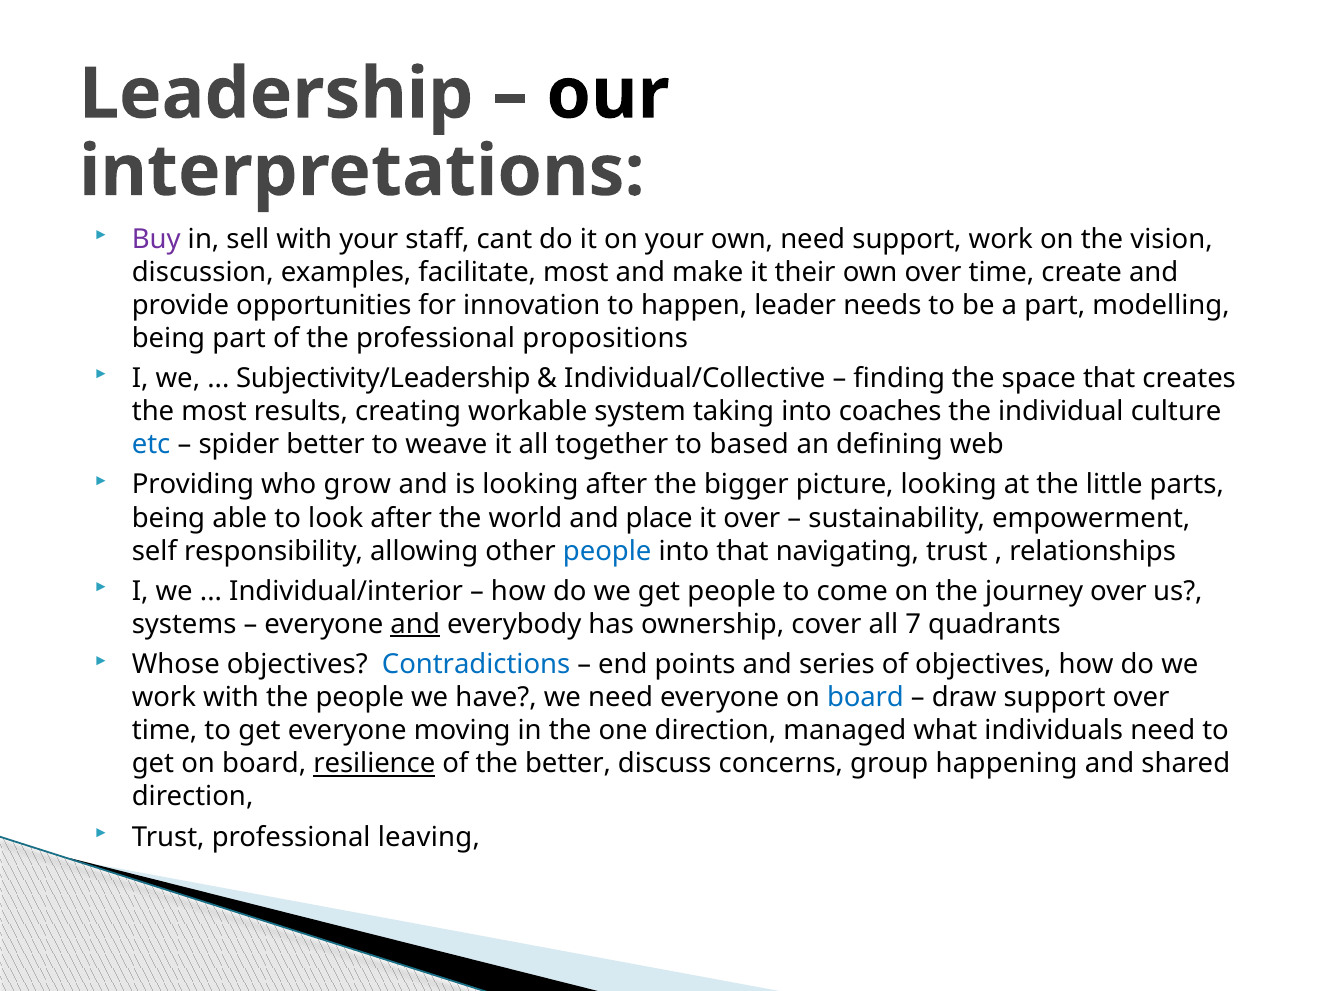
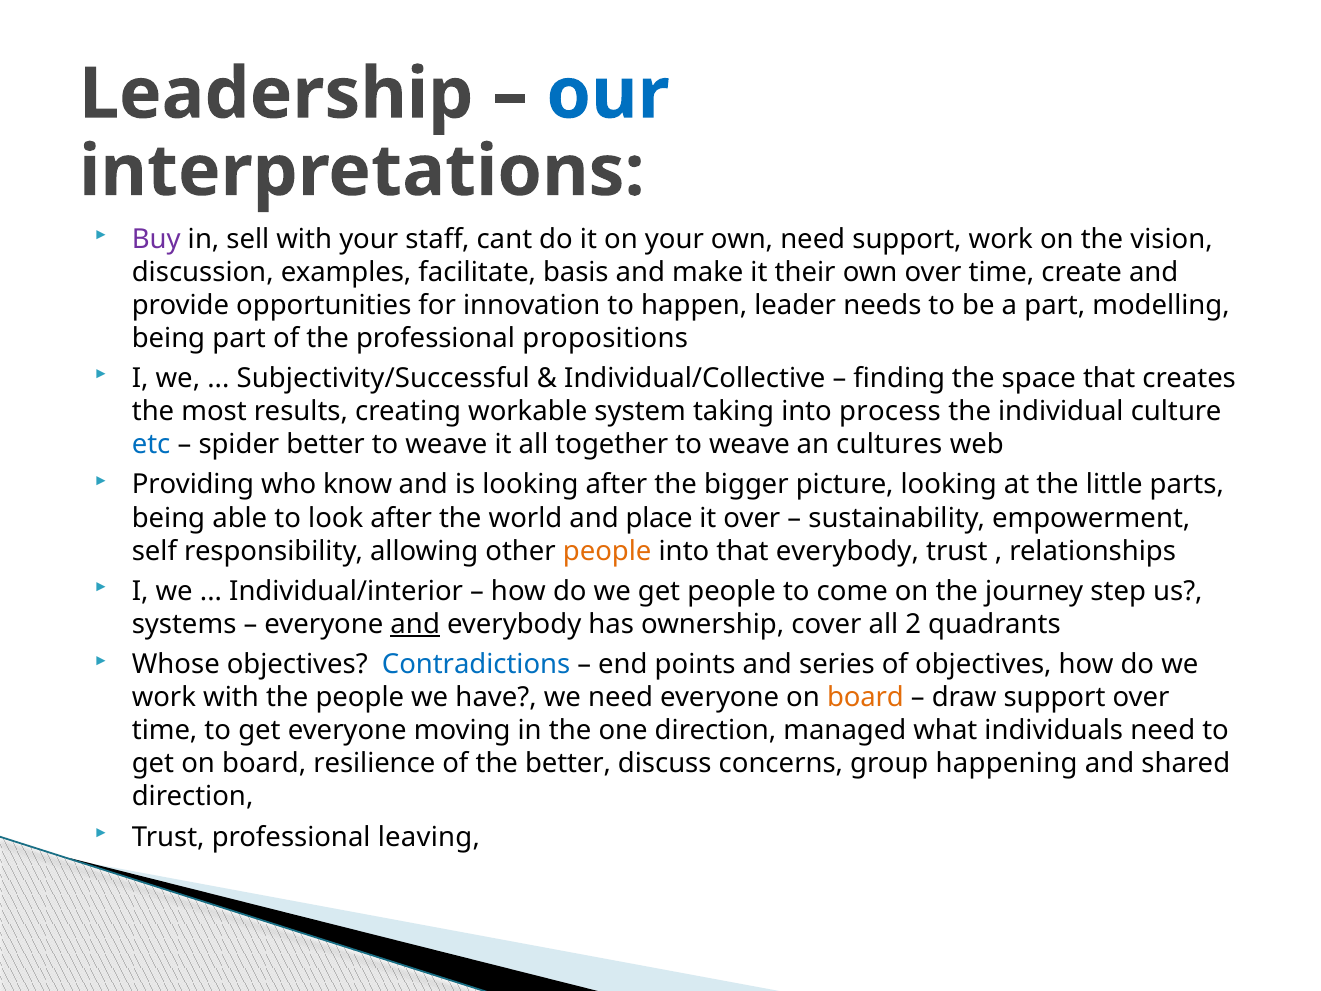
our colour: black -> blue (608, 94)
facilitate most: most -> basis (576, 272)
Subjectivity/Leadership: Subjectivity/Leadership -> Subjectivity/Successful (383, 378)
coaches: coaches -> process (890, 411)
together to based: based -> weave (749, 444)
defining: defining -> cultures (889, 444)
grow: grow -> know (358, 485)
people colour: blue -> orange (607, 551)
that navigating: navigating -> everybody (847, 551)
journey over: over -> step (1118, 591)
7: 7 -> 2 (913, 624)
board colour: blue -> orange (865, 698)
resilience underline: present -> none (374, 764)
